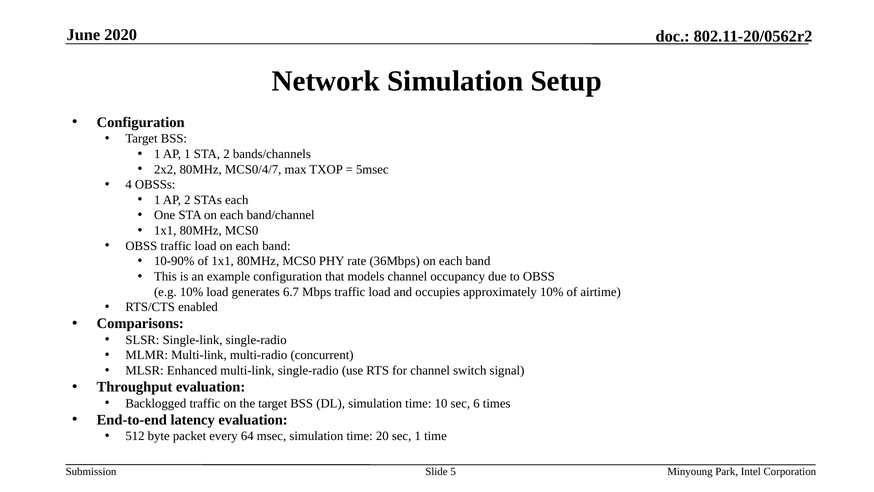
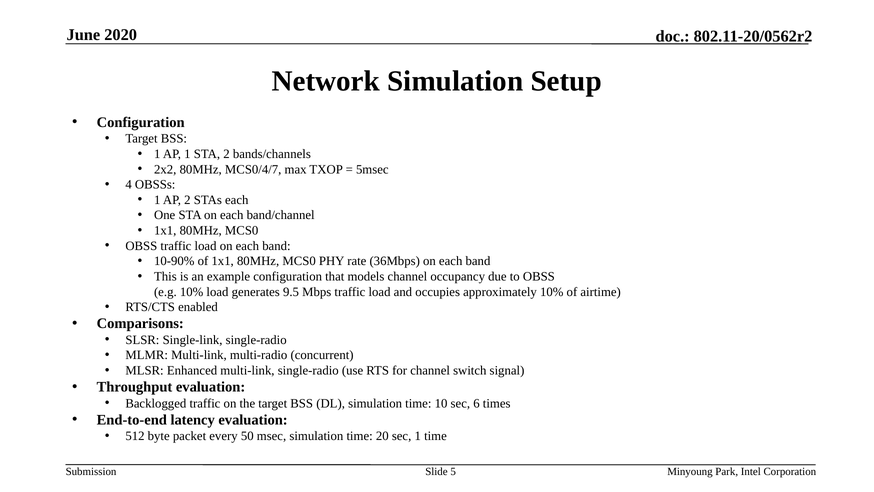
6.7: 6.7 -> 9.5 (291, 292)
64: 64 -> 50 (247, 436)
